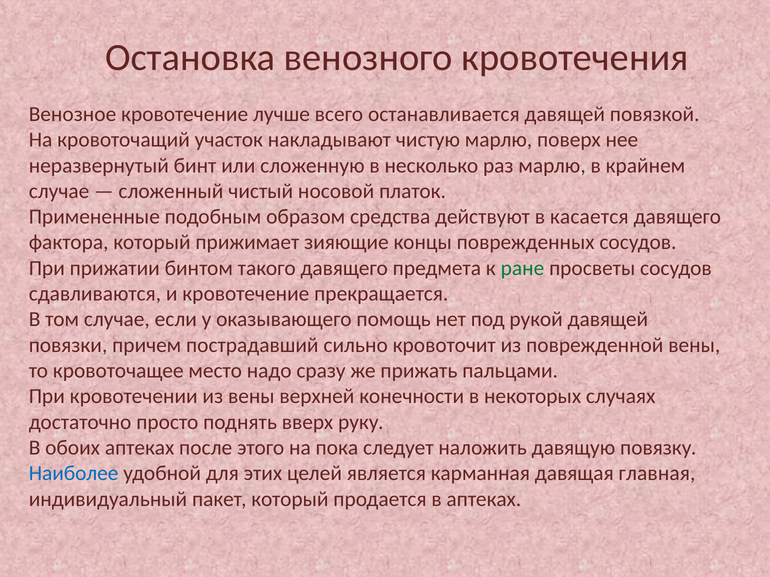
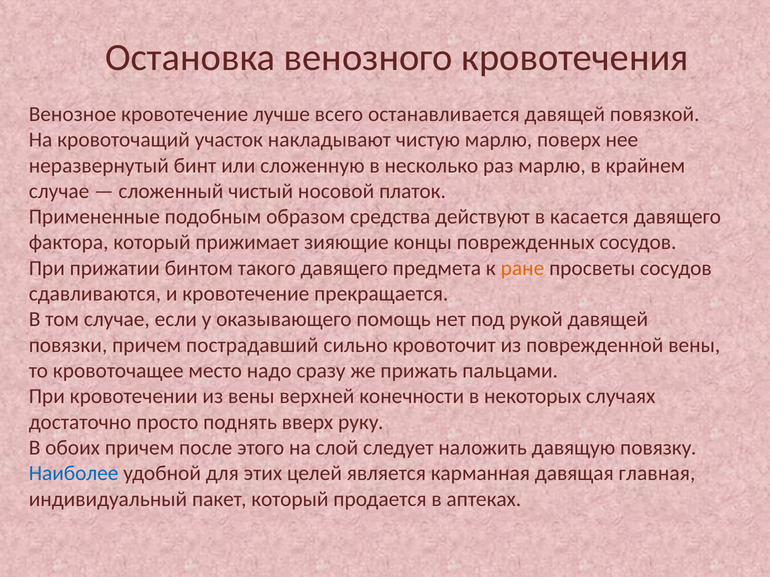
ране colour: green -> orange (522, 268)
обоих аптеках: аптеках -> причем (140, 448)
пока: пока -> слой (337, 448)
